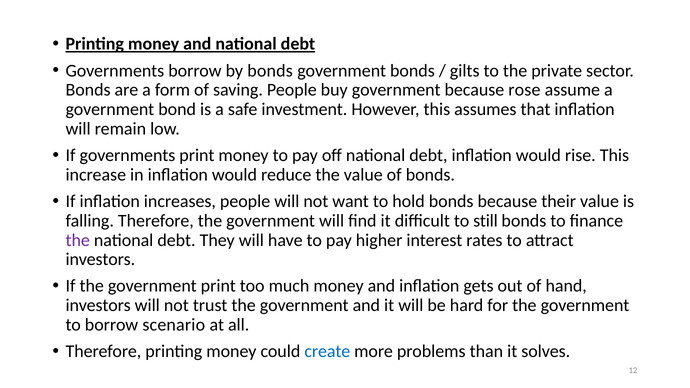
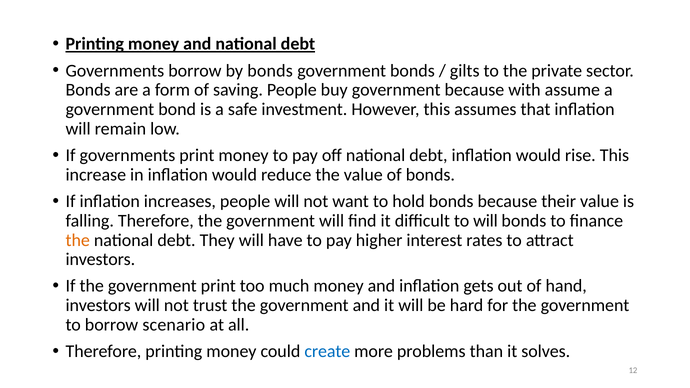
rose: rose -> with (524, 90)
to still: still -> will (485, 221)
the colour: purple -> orange (78, 240)
